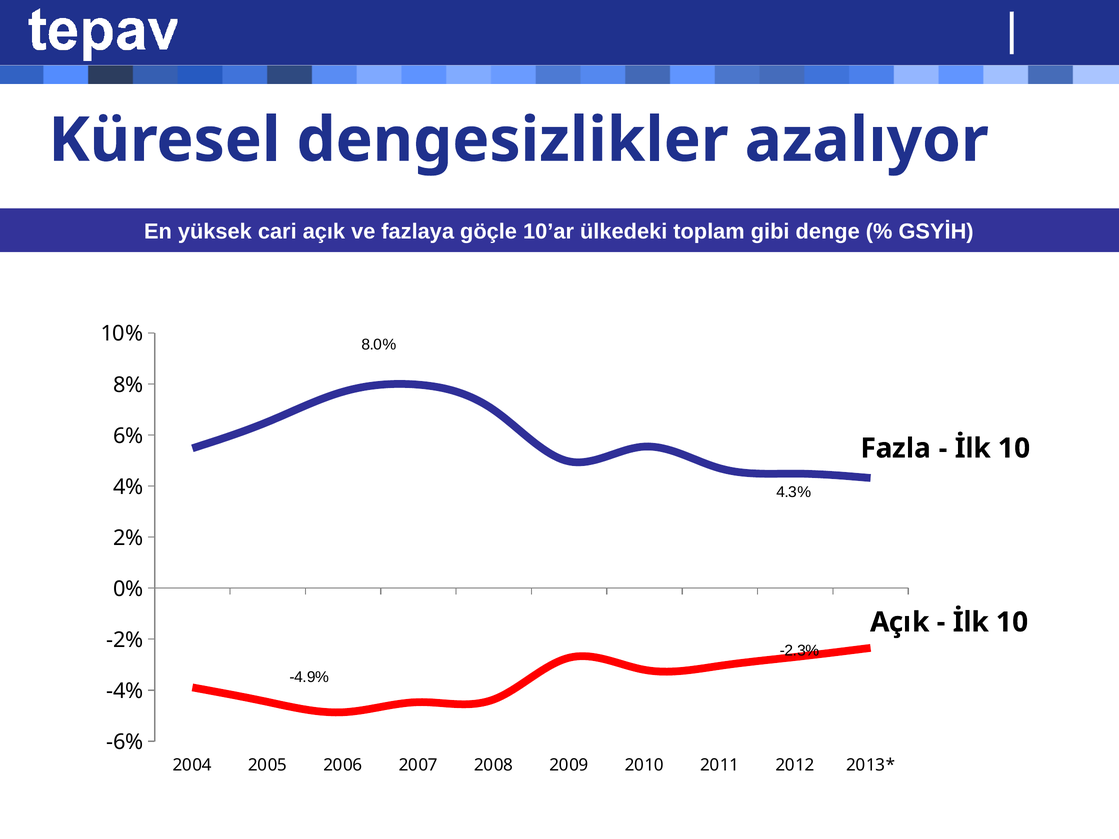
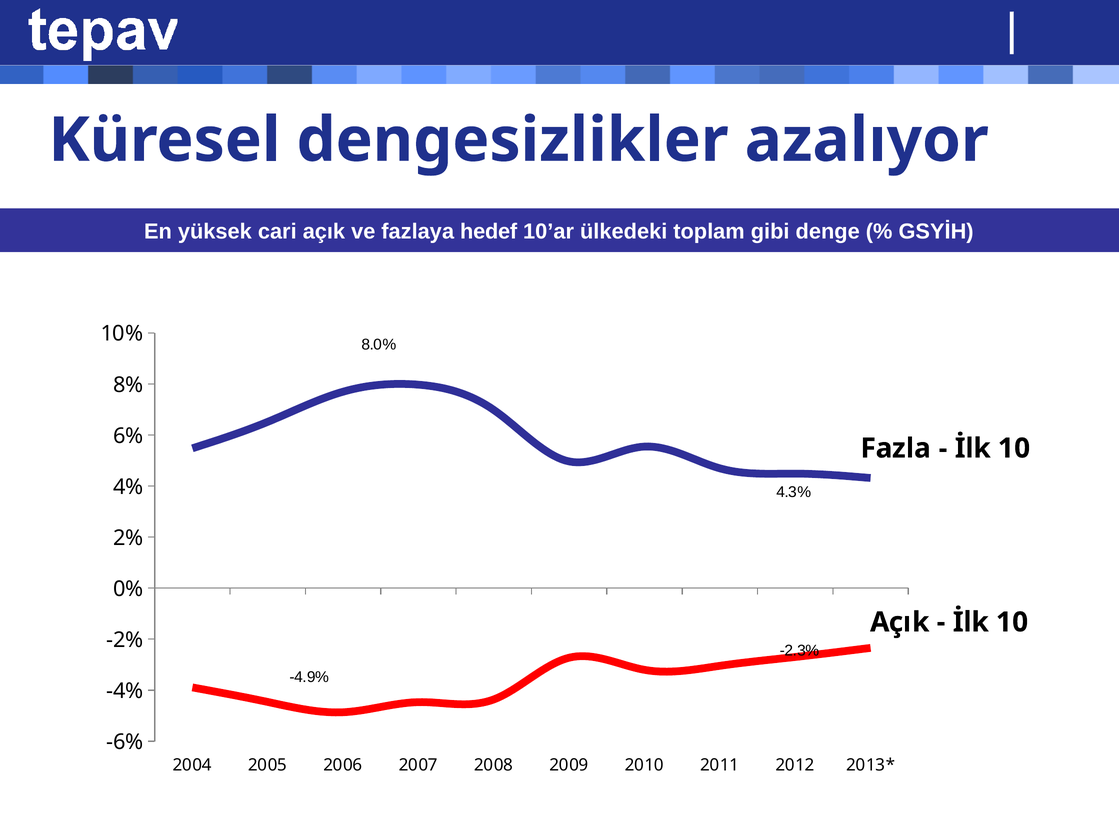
göçle: göçle -> hedef (489, 232)
